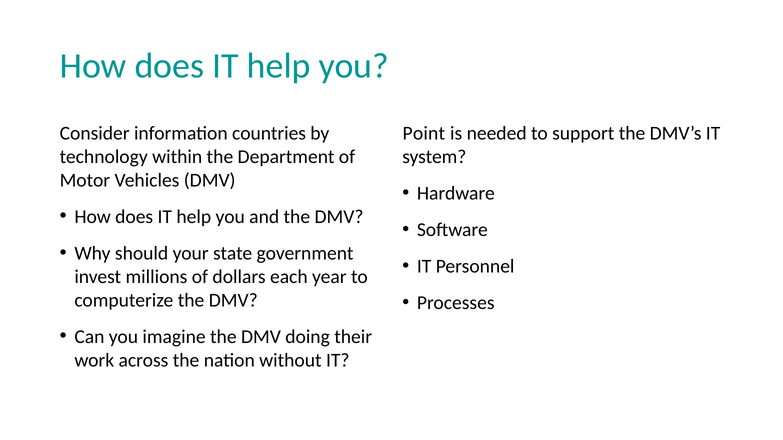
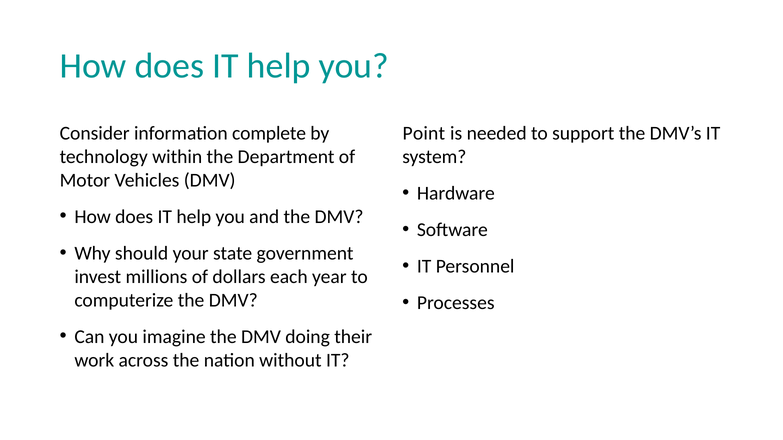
countries: countries -> complete (269, 133)
